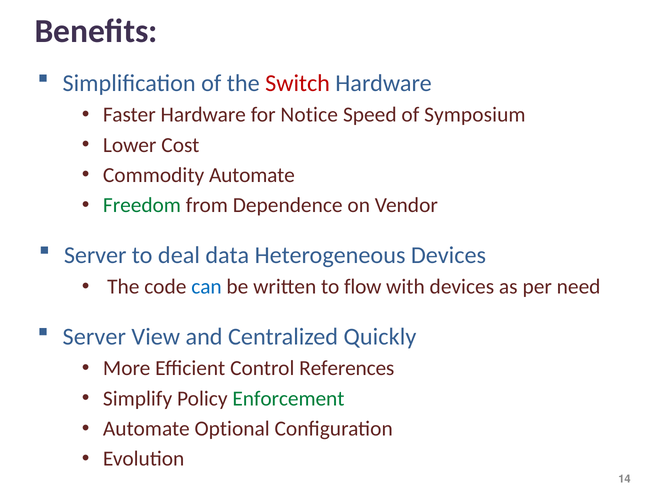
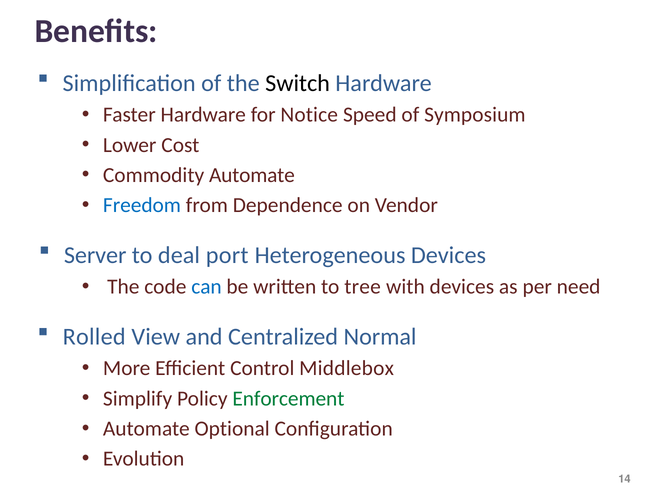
Switch colour: red -> black (298, 83)
Freedom colour: green -> blue (142, 205)
data: data -> port (227, 255)
flow: flow -> tree (363, 287)
Server: Server -> Rolled (94, 337)
Quickly: Quickly -> Normal (380, 337)
References: References -> Middlebox (347, 369)
